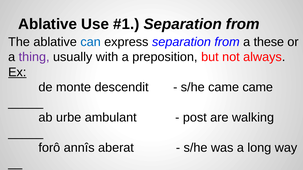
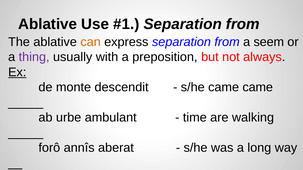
can colour: blue -> orange (91, 42)
these: these -> seem (269, 42)
post: post -> time (195, 118)
